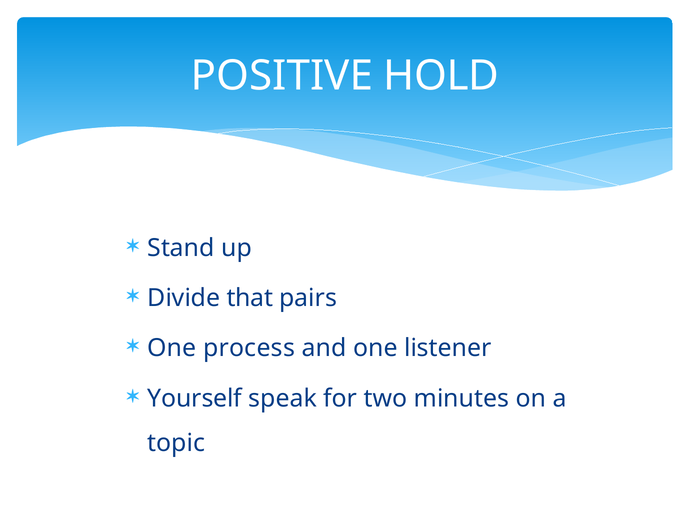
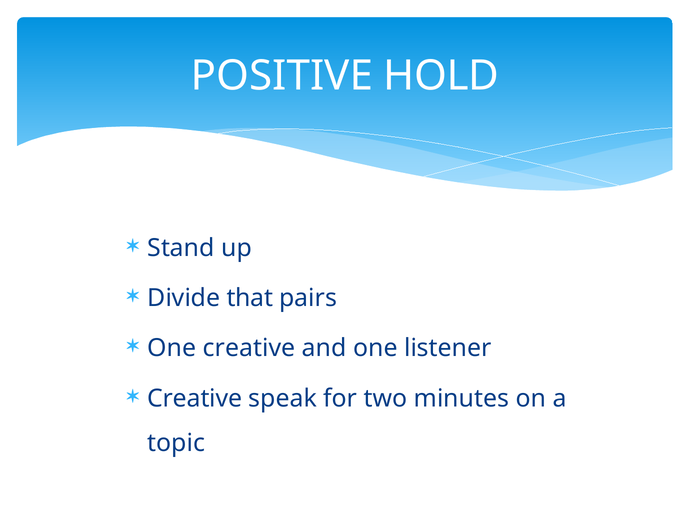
One process: process -> creative (249, 348)
Yourself: Yourself -> Creative (195, 398)
